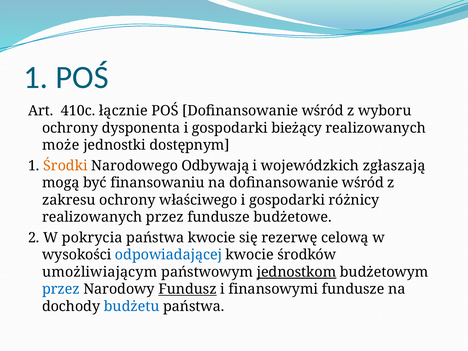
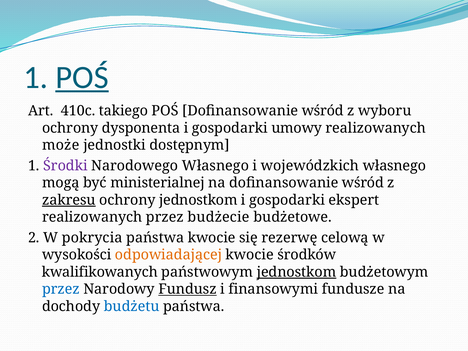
POŚ underline: none -> present (82, 77)
łącznie: łącznie -> takiego (123, 111)
bieżący: bieżący -> umowy (297, 128)
Środki colour: orange -> purple (65, 166)
Narodowego Odbywają: Odbywają -> Własnego (215, 166)
wojewódzkich zgłaszają: zgłaszają -> własnego (394, 166)
finansowaniu: finansowaniu -> ministerialnej (158, 183)
zakresu underline: none -> present (69, 200)
ochrony właściwego: właściwego -> jednostkom (198, 200)
różnicy: różnicy -> ekspert (354, 200)
przez fundusze: fundusze -> budżecie (219, 217)
odpowiadającej colour: blue -> orange (168, 255)
umożliwiającym: umożliwiającym -> kwalifikowanych (100, 272)
